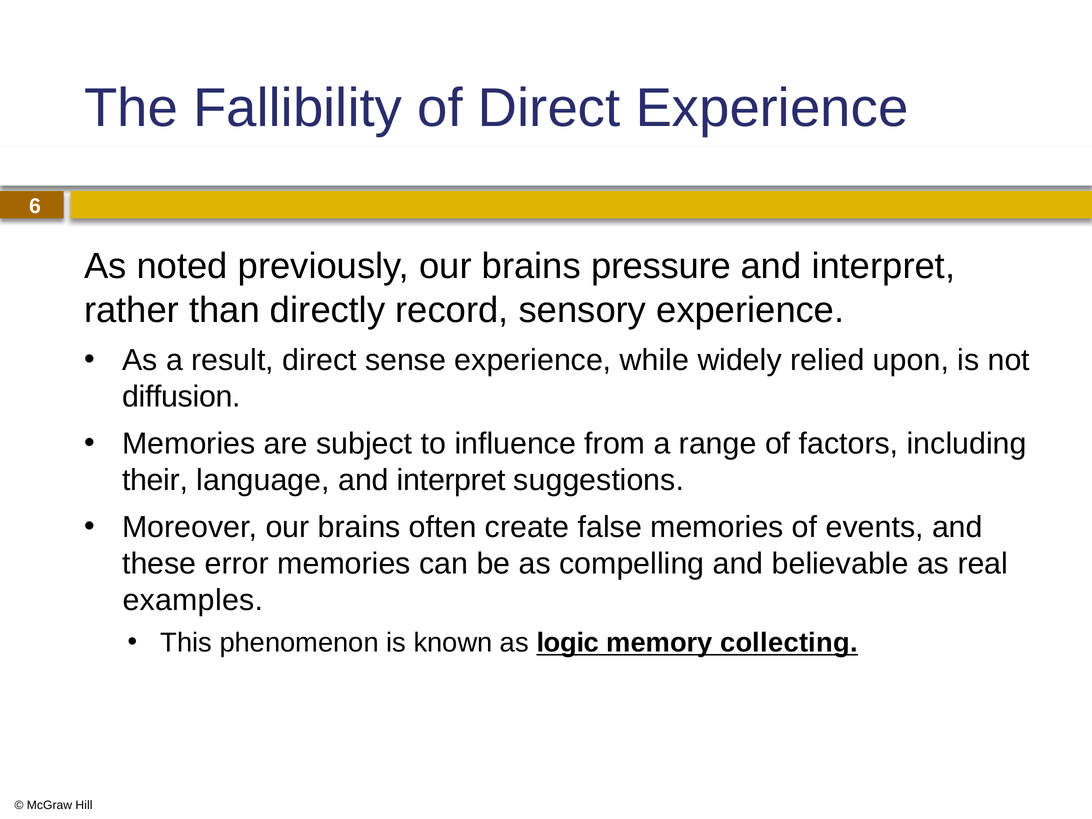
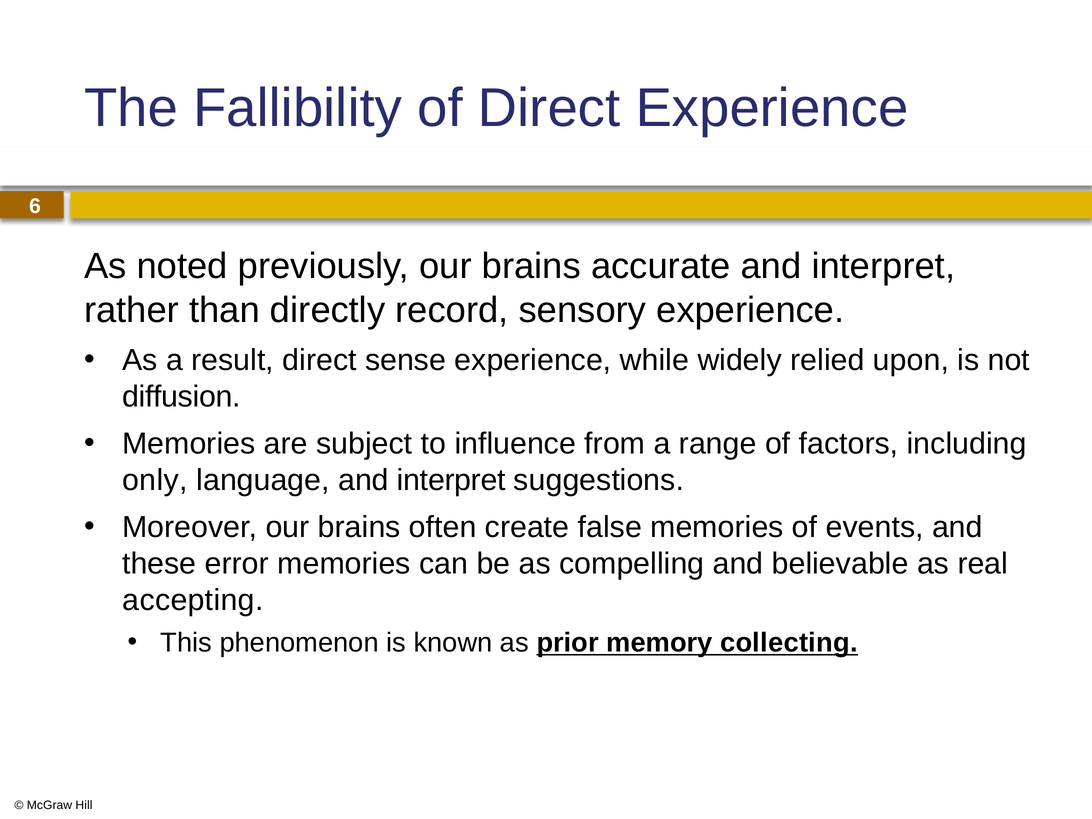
pressure: pressure -> accurate (661, 266)
their: their -> only (155, 480)
examples: examples -> accepting (193, 600)
logic: logic -> prior (568, 643)
